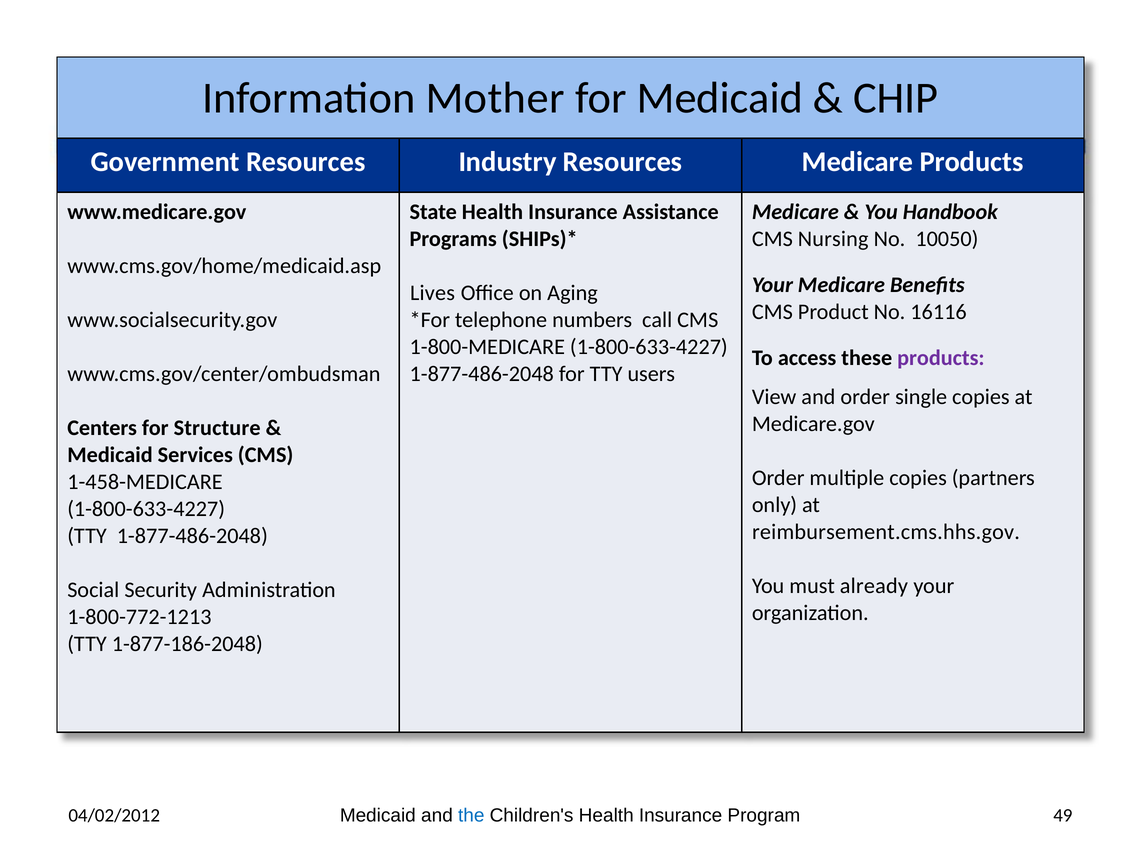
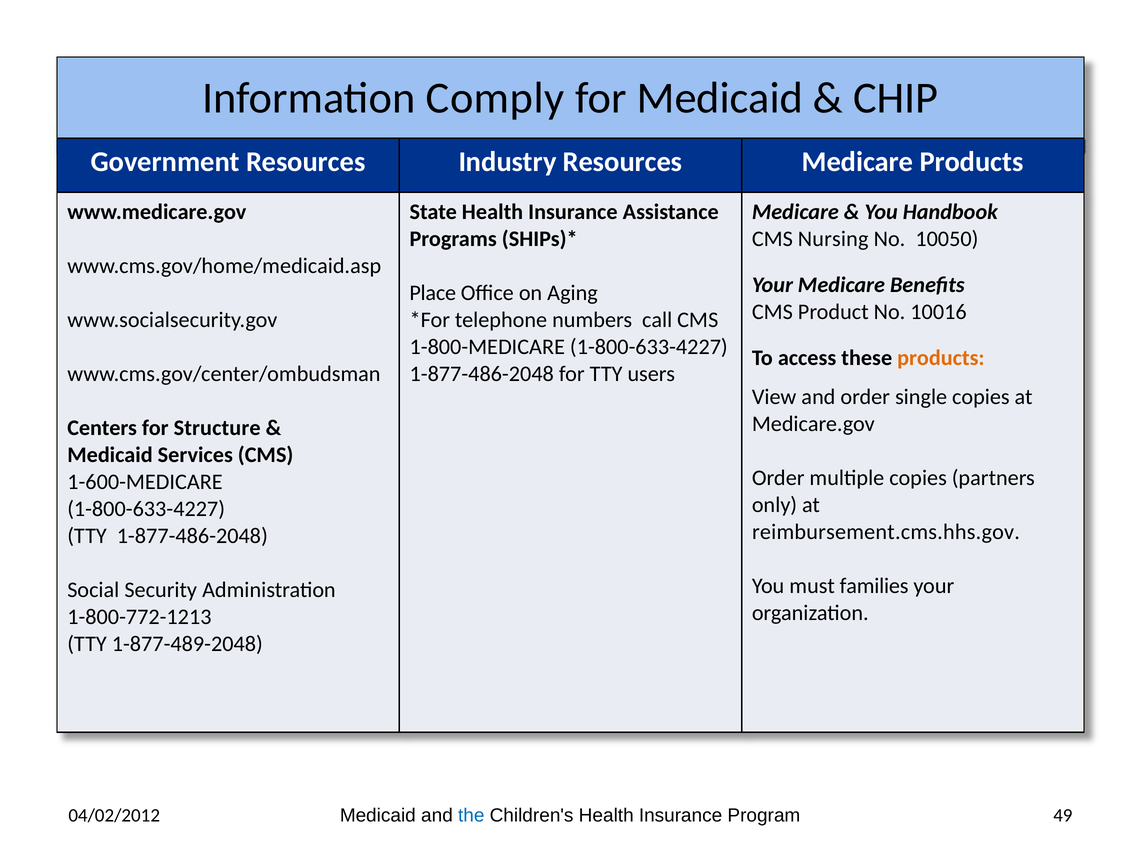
Mother: Mother -> Comply (495, 98)
Lives: Lives -> Place (433, 293)
16116: 16116 -> 10016 (938, 312)
products colour: purple -> orange (941, 358)
1-458-MEDICARE: 1-458-MEDICARE -> 1-600-MEDICARE (145, 482)
already: already -> families (874, 586)
1-877-186-2048: 1-877-186-2048 -> 1-877-489-2048 (187, 644)
